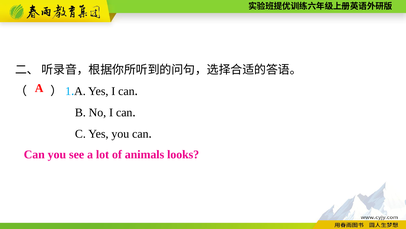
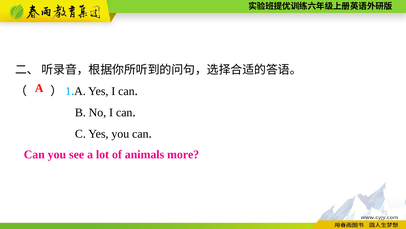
looks: looks -> more (183, 154)
